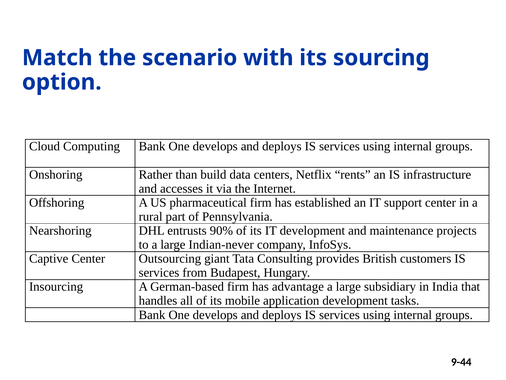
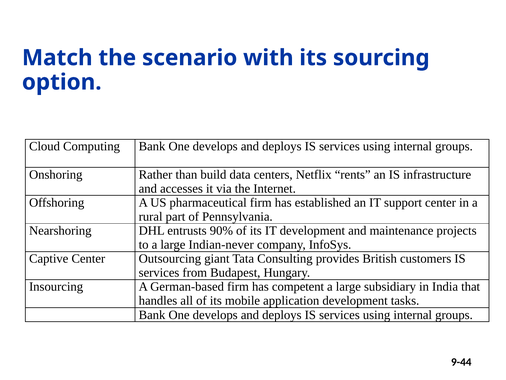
advantage: advantage -> competent (298, 286)
